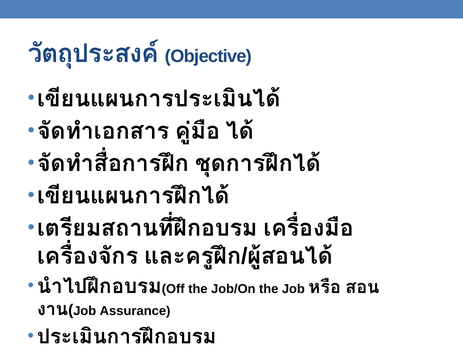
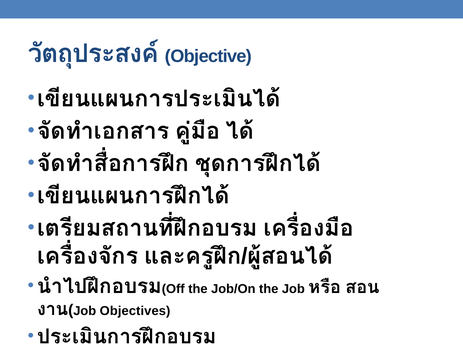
Assurance: Assurance -> Objectives (135, 311)
